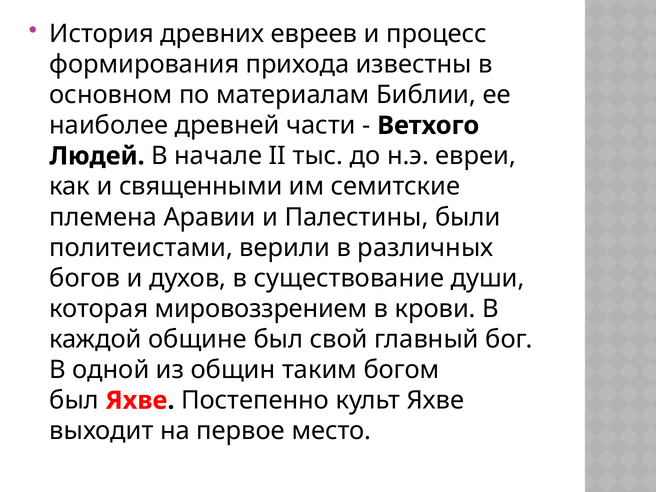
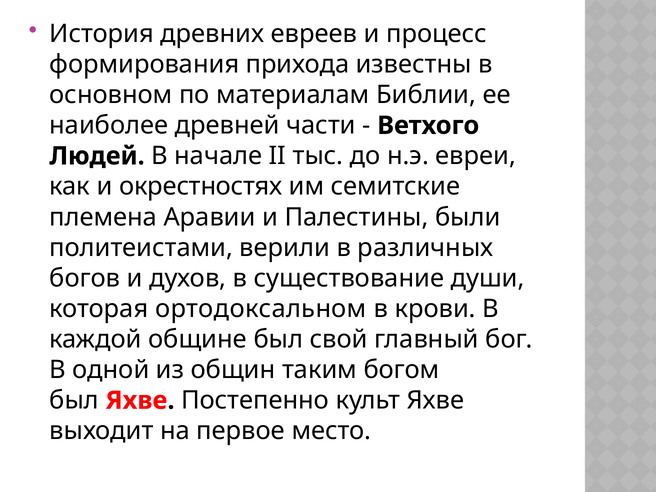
священными: священными -> окрестностях (201, 187)
мировоззрением: мировоззрением -> ортодоксальном (261, 309)
